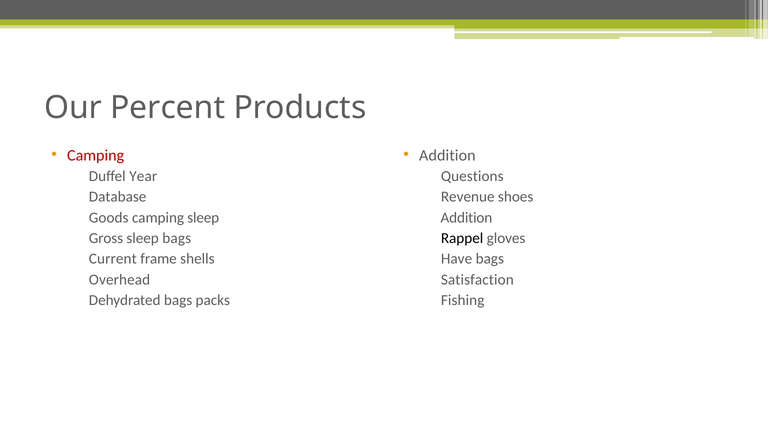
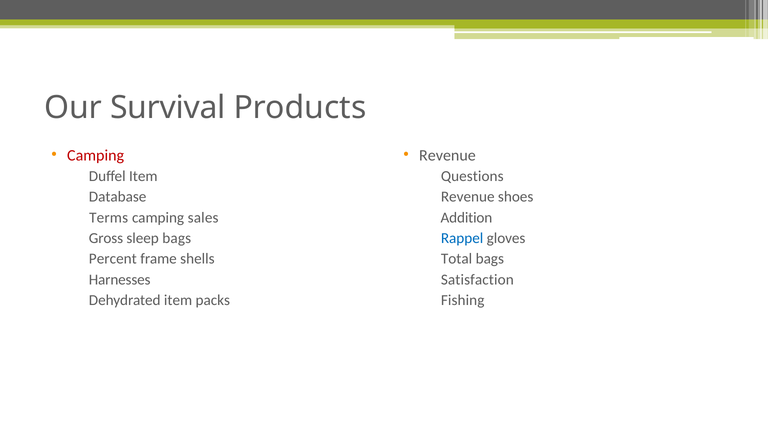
Percent: Percent -> Survival (168, 108)
Addition: Addition -> Revenue (447, 155)
Duffel Year: Year -> Item (143, 176)
Goods: Goods -> Terms (109, 218)
camping sleep: sleep -> sales (203, 218)
Rappel colour: black -> blue (462, 238)
Current: Current -> Percent (113, 259)
Have: Have -> Total (457, 259)
Overhead: Overhead -> Harnesses (120, 279)
Dehydrated bags: bags -> item (178, 300)
